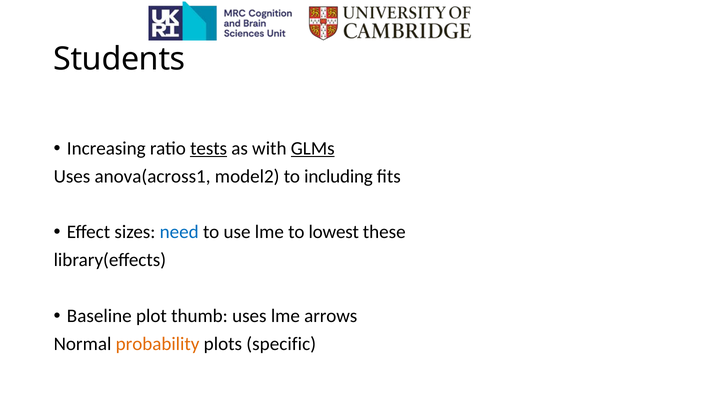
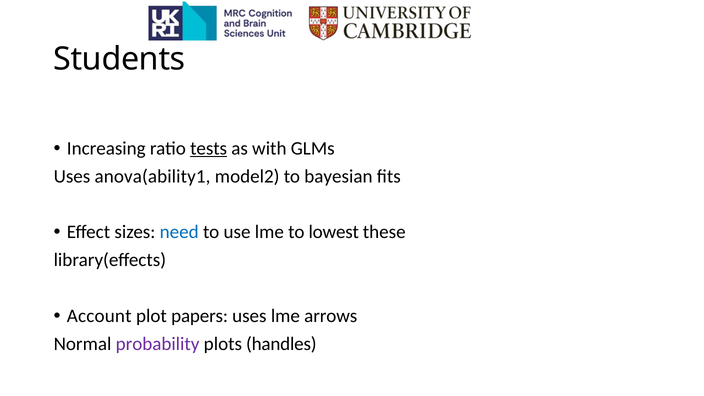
GLMs underline: present -> none (313, 148)
anova(across1: anova(across1 -> anova(ability1 (152, 176)
including: including -> bayesian (338, 176)
Baseline: Baseline -> Account (99, 316)
thumb: thumb -> papers (200, 316)
probability colour: orange -> purple (158, 344)
specific: specific -> handles (281, 344)
